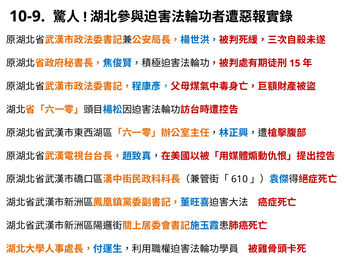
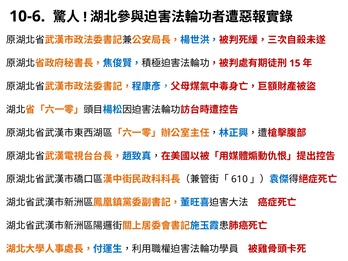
10-9: 10-9 -> 10-6 (27, 16)
